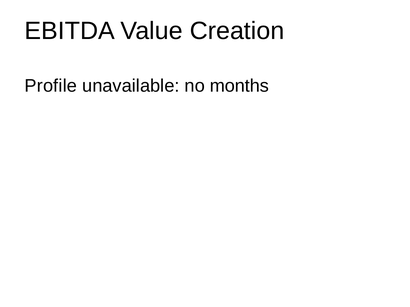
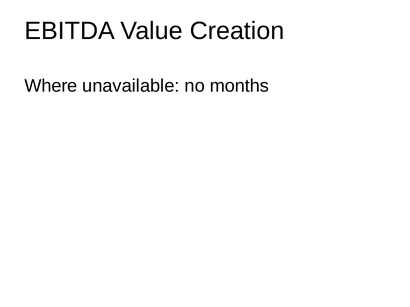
Profile: Profile -> Where (51, 86)
